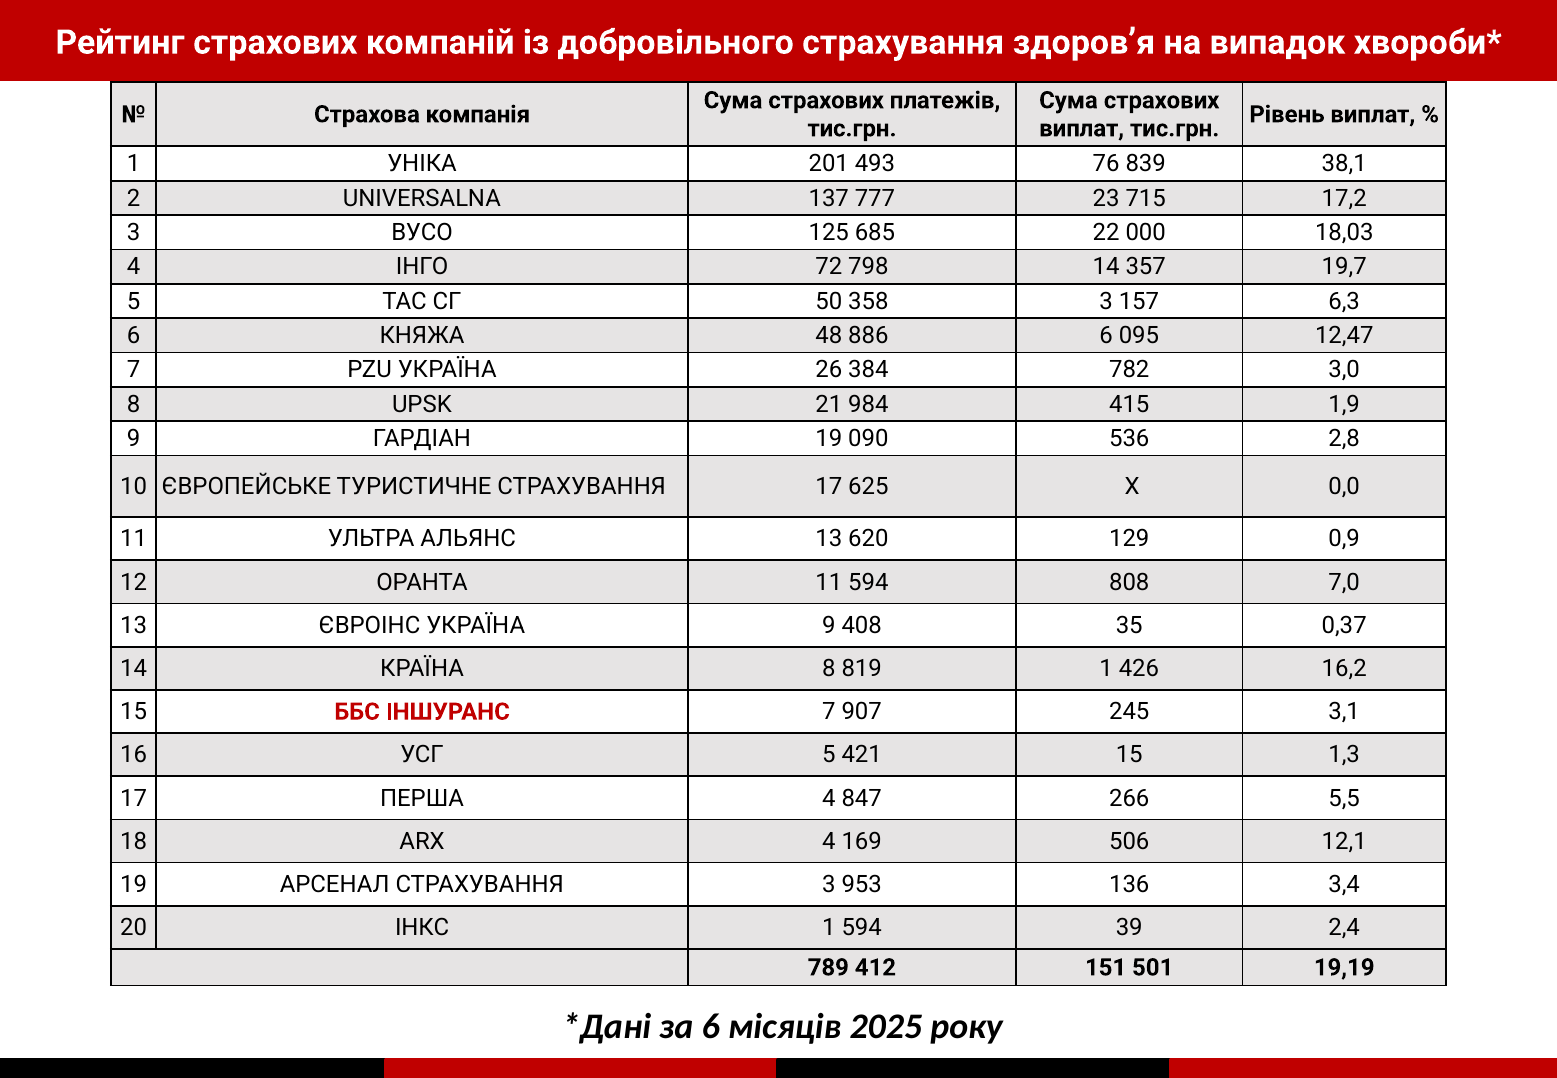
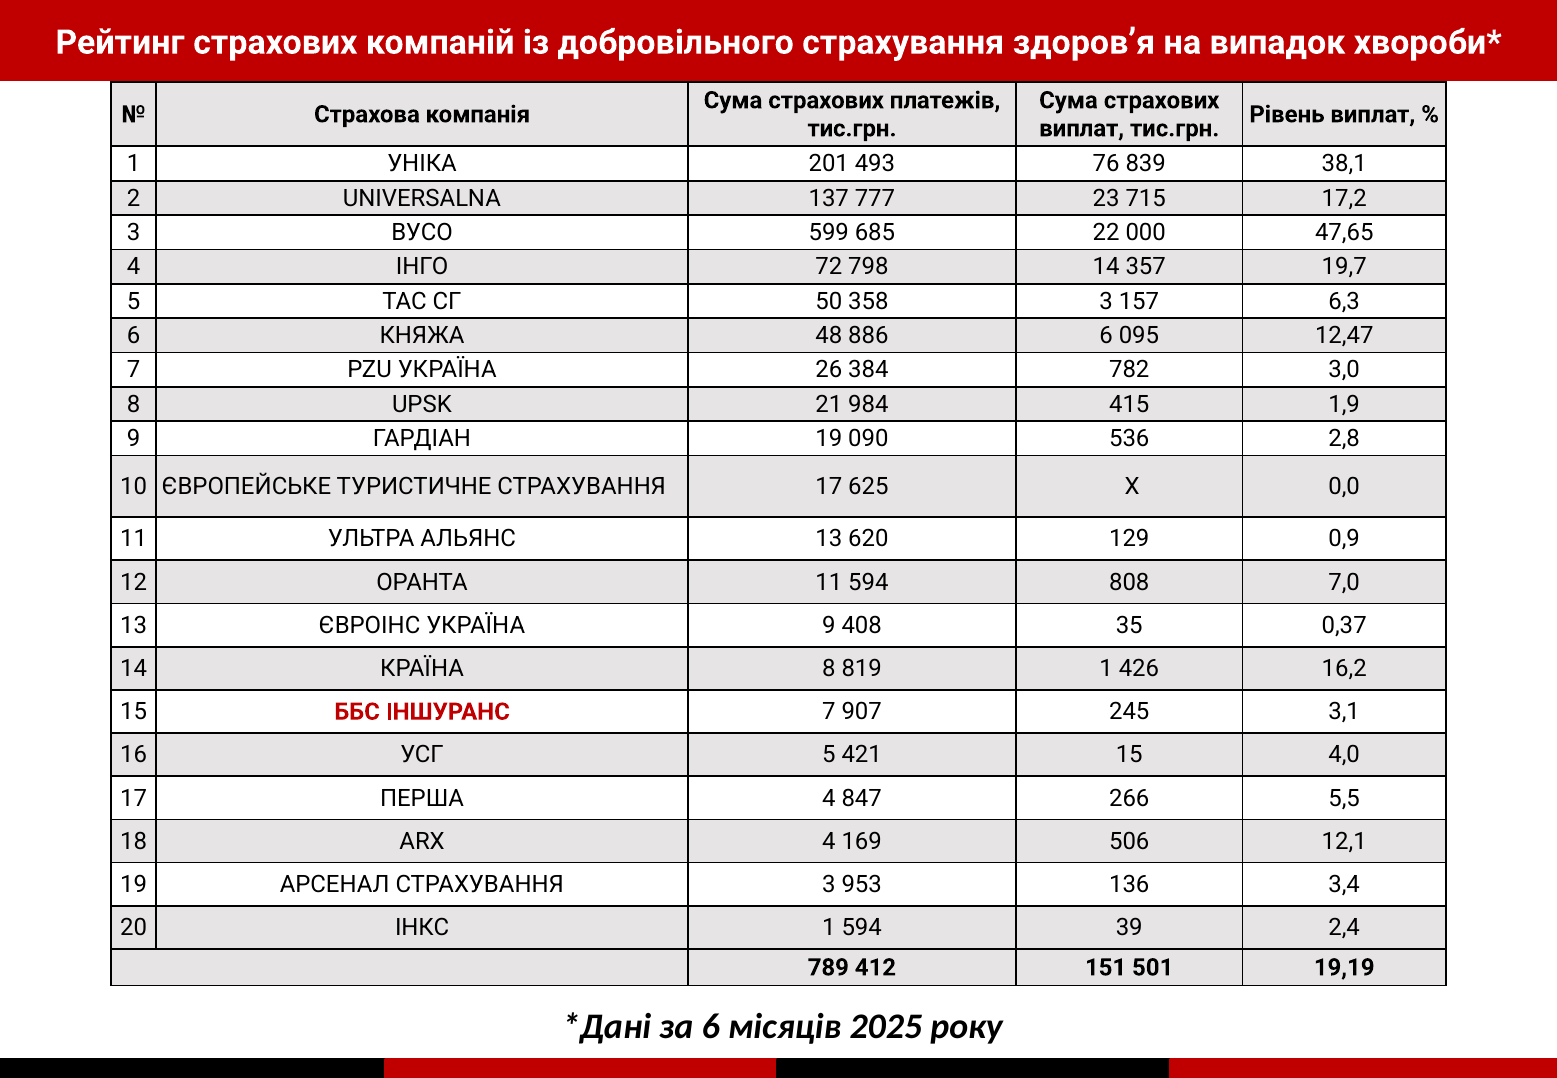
125: 125 -> 599 (829, 233)
18,03: 18,03 -> 47,65 (1344, 233)
1,3: 1,3 -> 4,0 (1344, 755)
